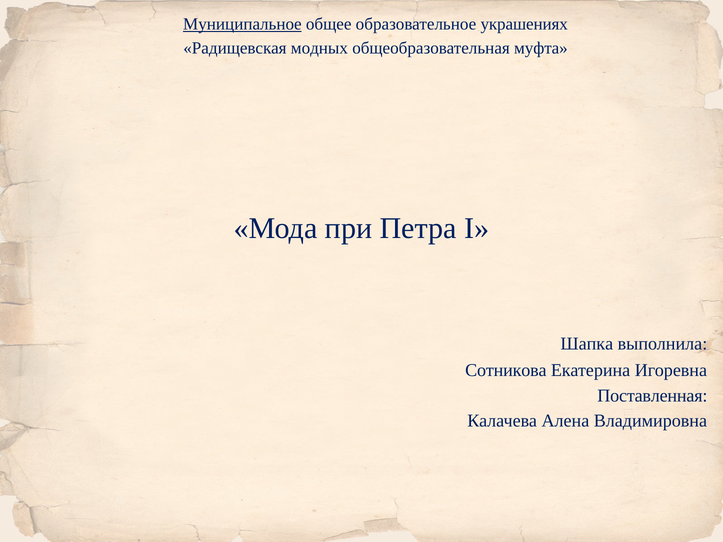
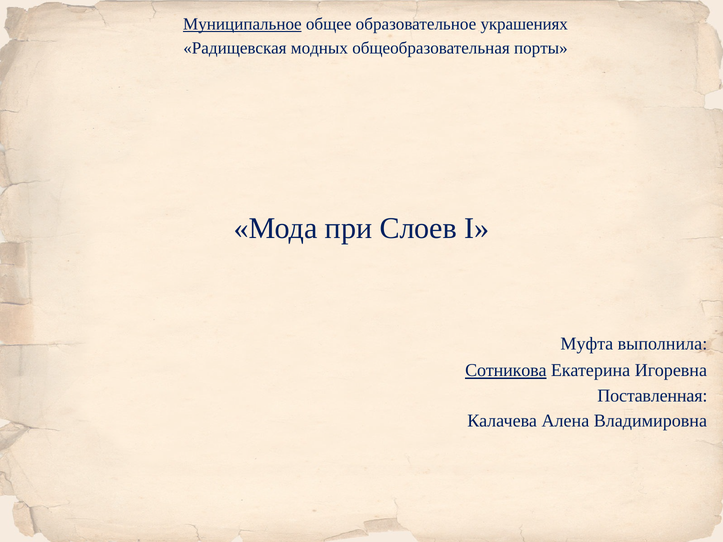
муфта: муфта -> порты (541, 48)
Петра: Петра -> Слоев (418, 229)
Шапка: Шапка -> Муфта (587, 344)
Сотникова underline: none -> present (506, 371)
